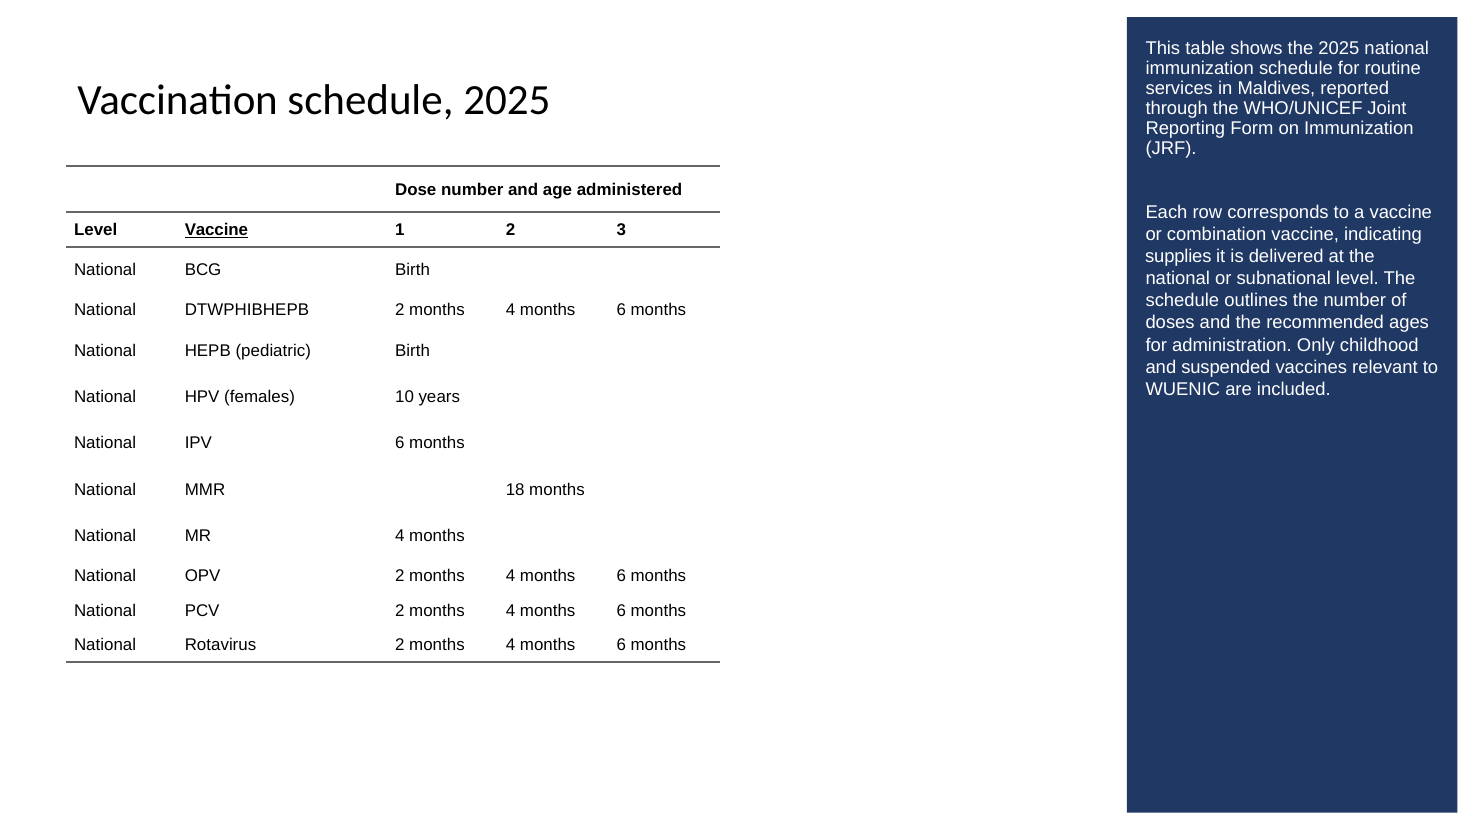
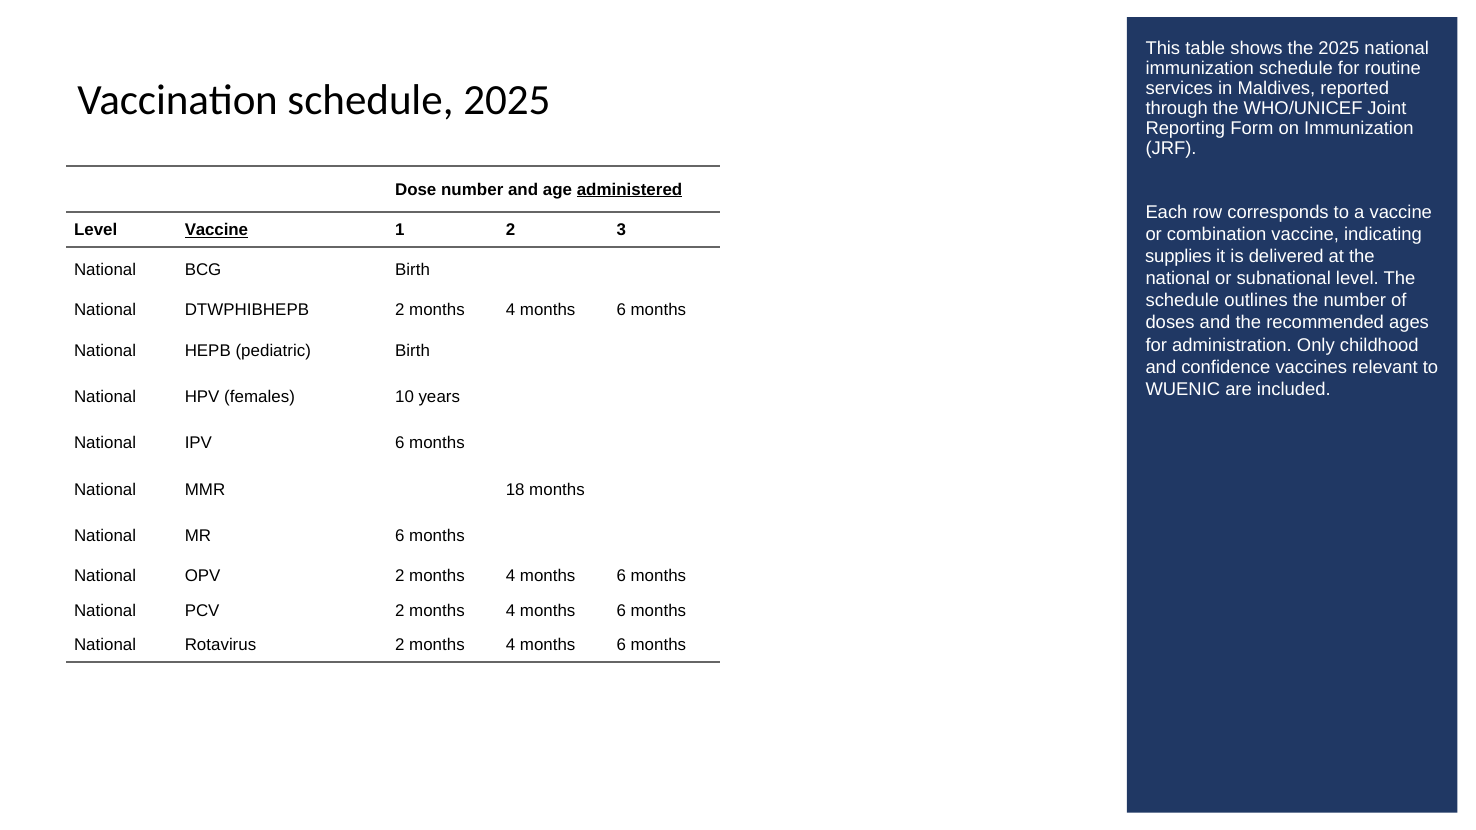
administered underline: none -> present (630, 190)
suspended: suspended -> confidence (1226, 367)
MR 4: 4 -> 6 (400, 536)
